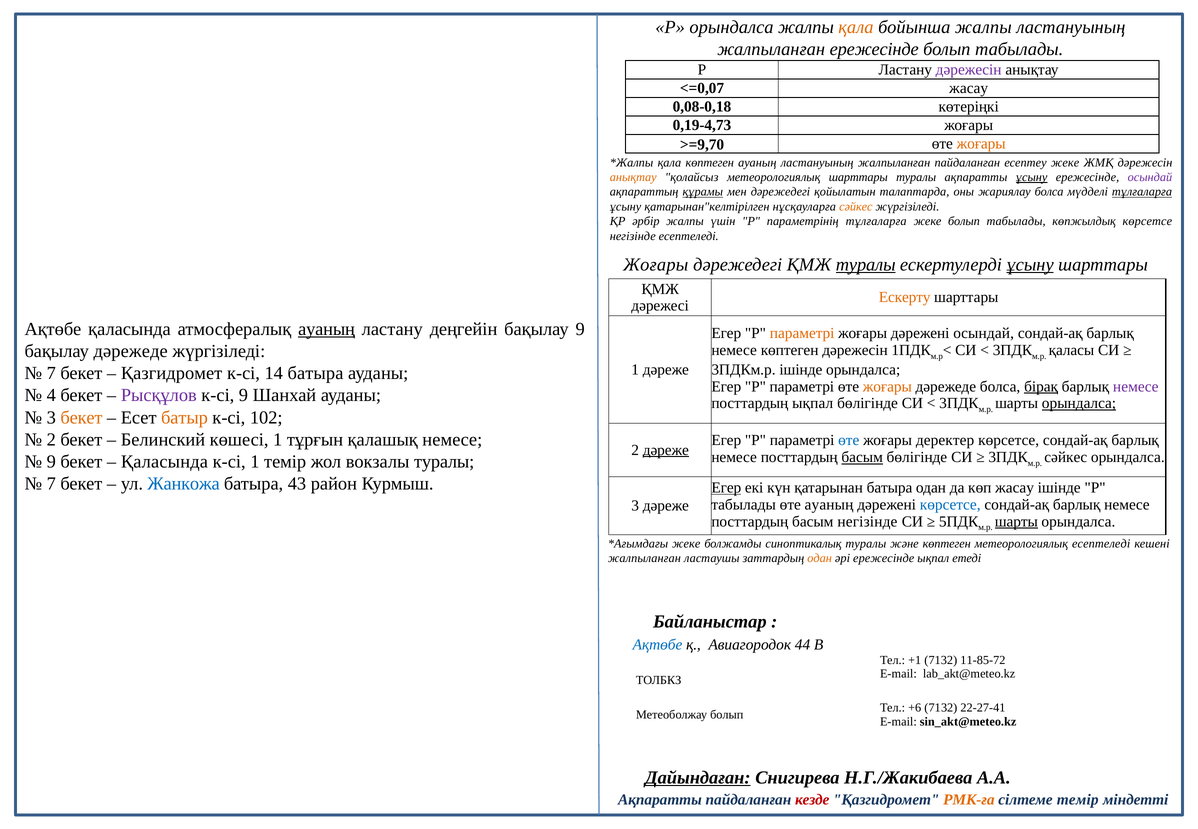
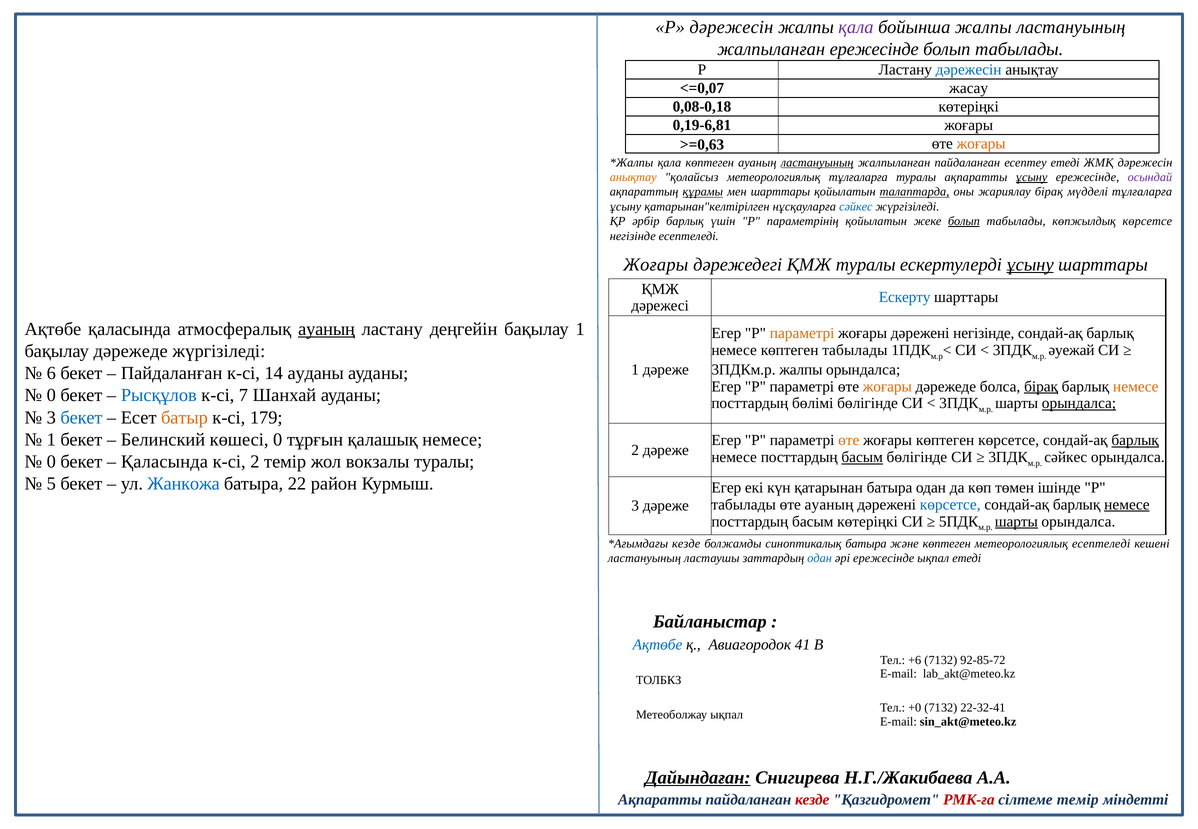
Р орындалса: орындалса -> дәрежесін (731, 27)
қала colour: orange -> purple (856, 27)
дәрежесін colour: purple -> blue (969, 70)
0,19-4,73: 0,19-4,73 -> 0,19-6,81 (702, 125)
>=9,70: >=9,70 -> >=0,63 (702, 145)
ластануының underline: none -> present (817, 163)
есептеу жеке: жеке -> етеді (1065, 163)
метеорологиялық шарттары: шарттары -> тұлғаларға (858, 177)
мен дәрежедегі: дәрежедегі -> шарттары (780, 192)
талаптарда underline: none -> present (915, 192)
жариялау болса: болса -> бірақ (1049, 192)
тұлғаларға underline: present -> none (1142, 192)
сәйкес colour: orange -> blue (856, 207)
әрбір жалпы: жалпы -> барлық (685, 221)
параметрінің тұлғаларға: тұлғаларға -> қойылатын (876, 221)
болып underline: none -> present (964, 221)
туралы underline: present -> none (866, 265)
Ескерту colour: orange -> blue (905, 298)
бақылау 9: 9 -> 1 (580, 329)
дәрежені осындай: осындай -> негізінде (984, 333)
көптеген дәрежесін: дәрежесін -> табылады (855, 350)
қаласы: қаласы -> әуежай (1071, 350)
3ПДКм.р ішінде: ішінде -> жалпы (801, 370)
7: 7 -> 6 (51, 373)
Қазгидромет: Қазгидромет -> Пайдаланған (172, 373)
14 батыра: батыра -> ауданы (316, 373)
немесе colour: purple -> orange (1136, 387)
4: 4 -> 0 (51, 396)
Рысқұлов colour: purple -> blue (159, 396)
к-сі 9: 9 -> 7 (243, 396)
посттардың ықпал: ықпал -> бөлімі (813, 404)
бекет colour: orange -> blue (81, 418)
102: 102 -> 179 (266, 418)
2: 2 -> 1 (51, 440)
көшесі 1: 1 -> 0 (278, 440)
өте colour: blue -> orange (849, 441)
жоғары деректер: деректер -> көптеген (945, 441)
барлық underline: none -> present (1135, 441)
дәреже underline: present -> none (666, 450)
9: 9 -> 0 (51, 462)
к-сі 1: 1 -> 2 (255, 462)
7: 7 -> 5 (51, 484)
43: 43 -> 22 (297, 484)
Егер underline: present -> none (726, 488)
көп жасау: жасау -> төмен (1015, 488)
немесе underline: none -> present (1127, 505)
басым негізінде: негізінде -> көтеріңкі (868, 522)
жеке: жеке -> кезде (686, 544)
синоптикалық туралы: туралы -> батыра (866, 544)
жалпыланған: жалпыланған -> ластануының (644, 559)
одан colour: orange -> blue (820, 559)
44: 44 -> 41 (803, 645)
+1: +1 -> +6 (915, 660)
11-85-72: 11-85-72 -> 92-85-72 (983, 660)
+6: +6 -> +0 (915, 708)
22-27-41: 22-27-41 -> 22-32-41 (983, 708)
Метеоболжау болып: болып -> ықпал (727, 715)
РМК-ға colour: orange -> red (969, 800)
